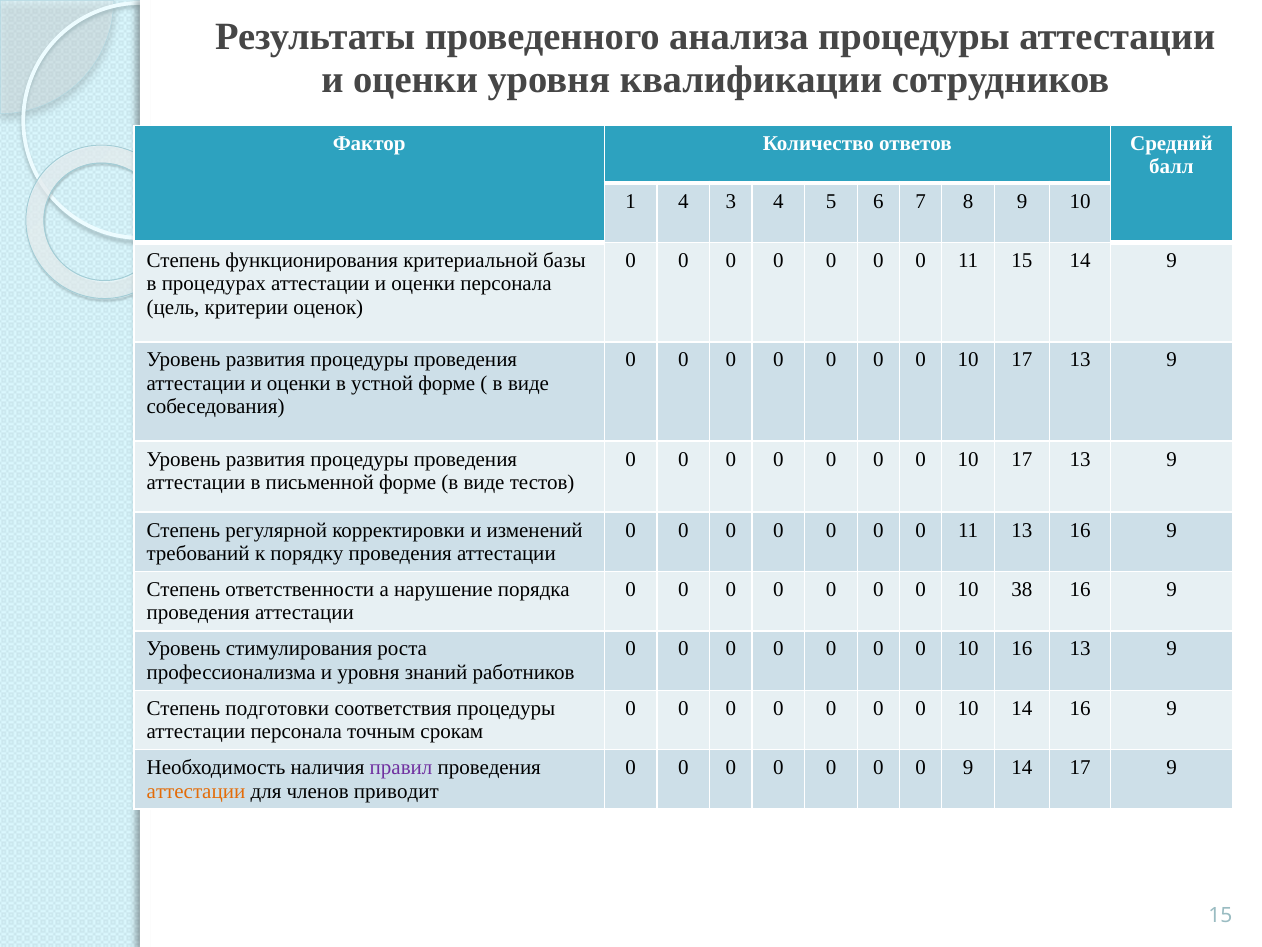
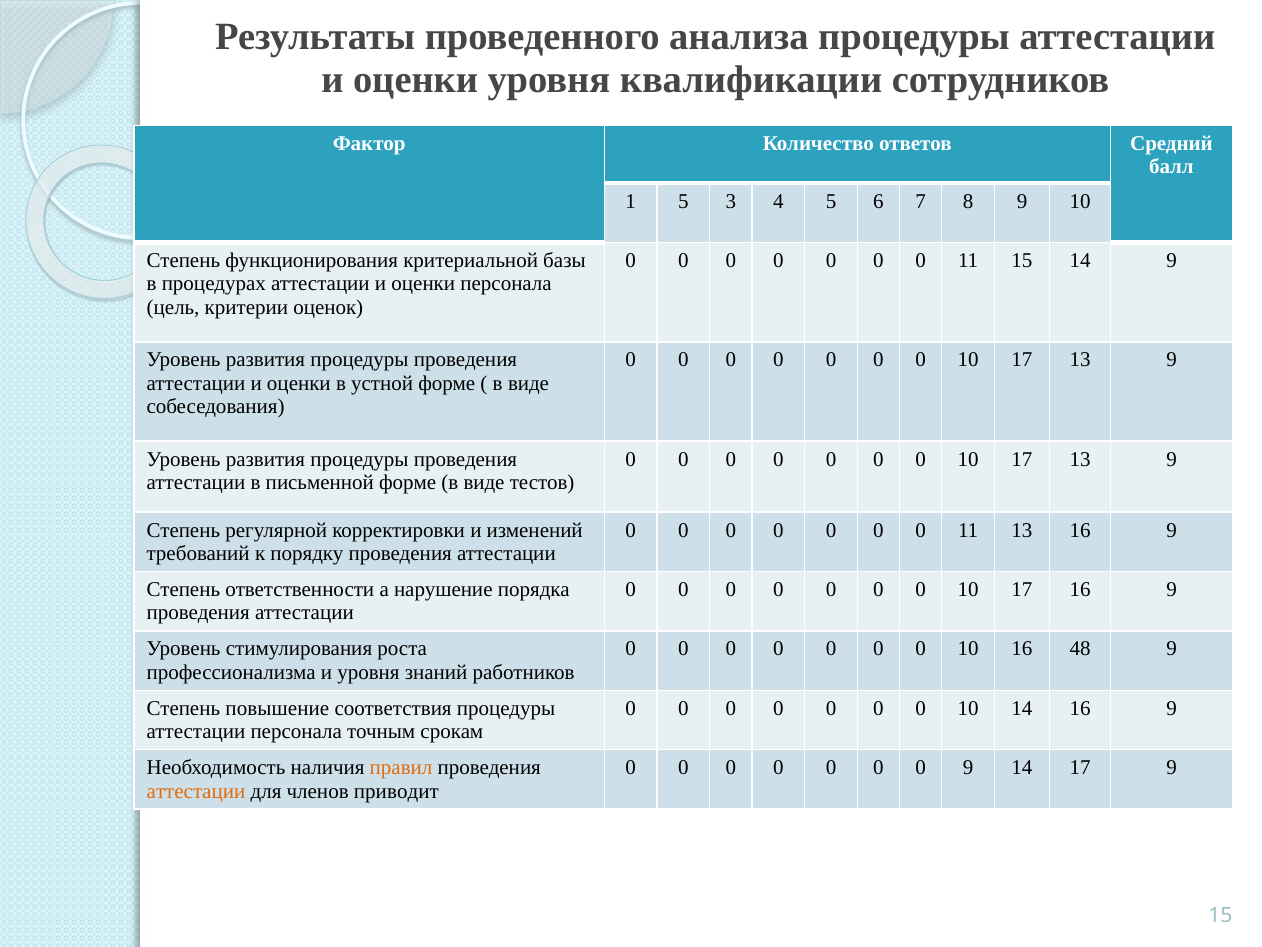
1 4: 4 -> 5 (683, 201)
38: 38 -> 17 (1022, 589)
16 13: 13 -> 48 (1080, 649)
подготовки: подготовки -> повышение (277, 708)
правил colour: purple -> orange (401, 767)
